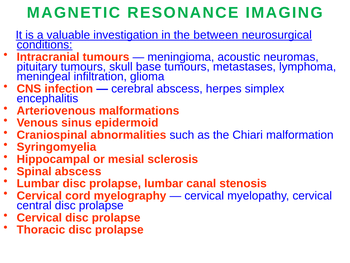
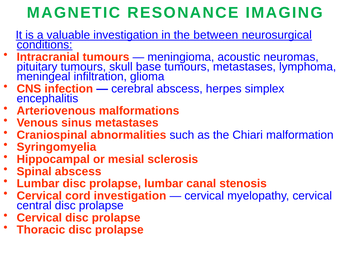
sinus epidermoid: epidermoid -> metastases (127, 123)
cord myelography: myelography -> investigation (130, 195)
